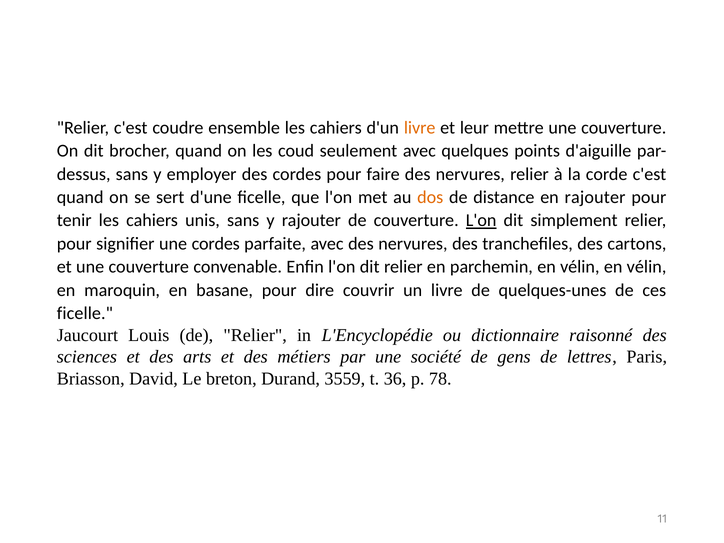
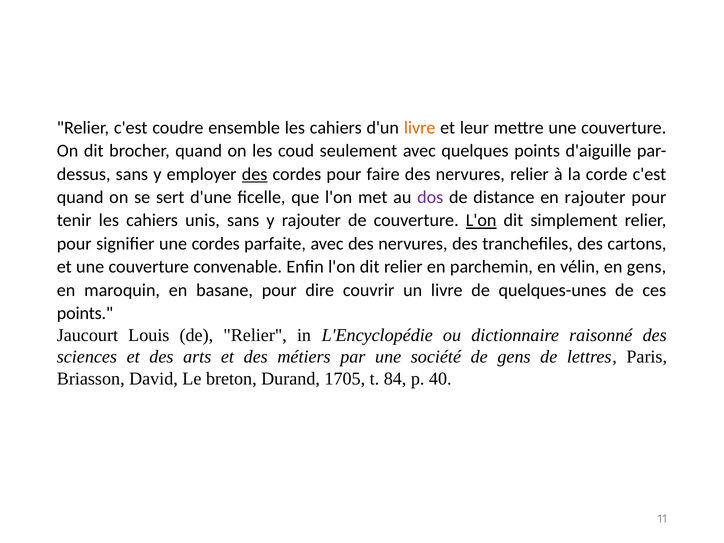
des underline: none -> present (255, 174)
dos colour: orange -> purple (430, 197)
vélin en vélin: vélin -> gens (646, 267)
ficelle: ficelle -> points (85, 313)
3559: 3559 -> 1705 (345, 379)
36: 36 -> 84 (395, 379)
78: 78 -> 40 (440, 379)
